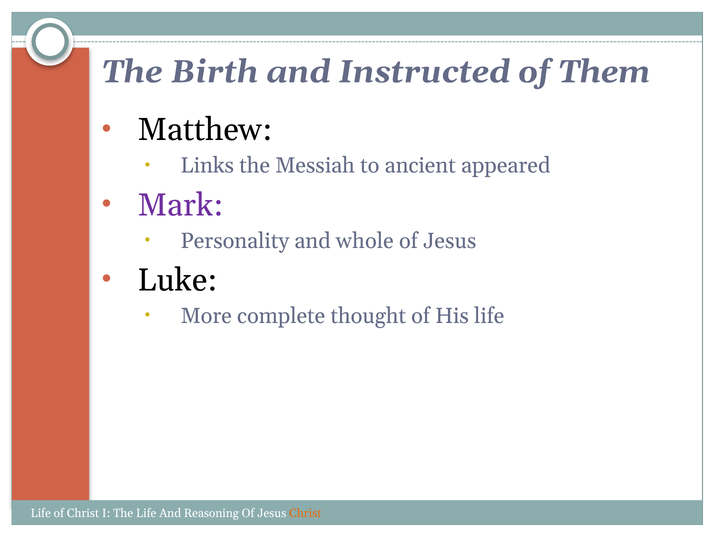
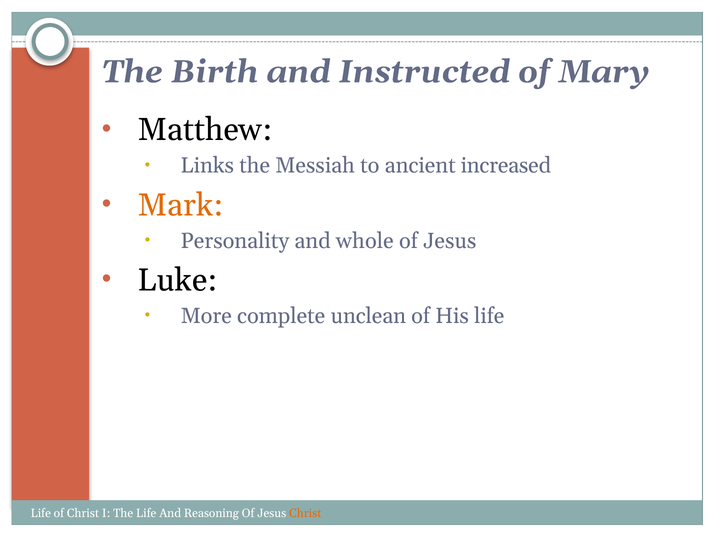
Them: Them -> Mary (604, 72)
appeared: appeared -> increased (506, 166)
Mark colour: purple -> orange (180, 205)
thought: thought -> unclean (368, 316)
